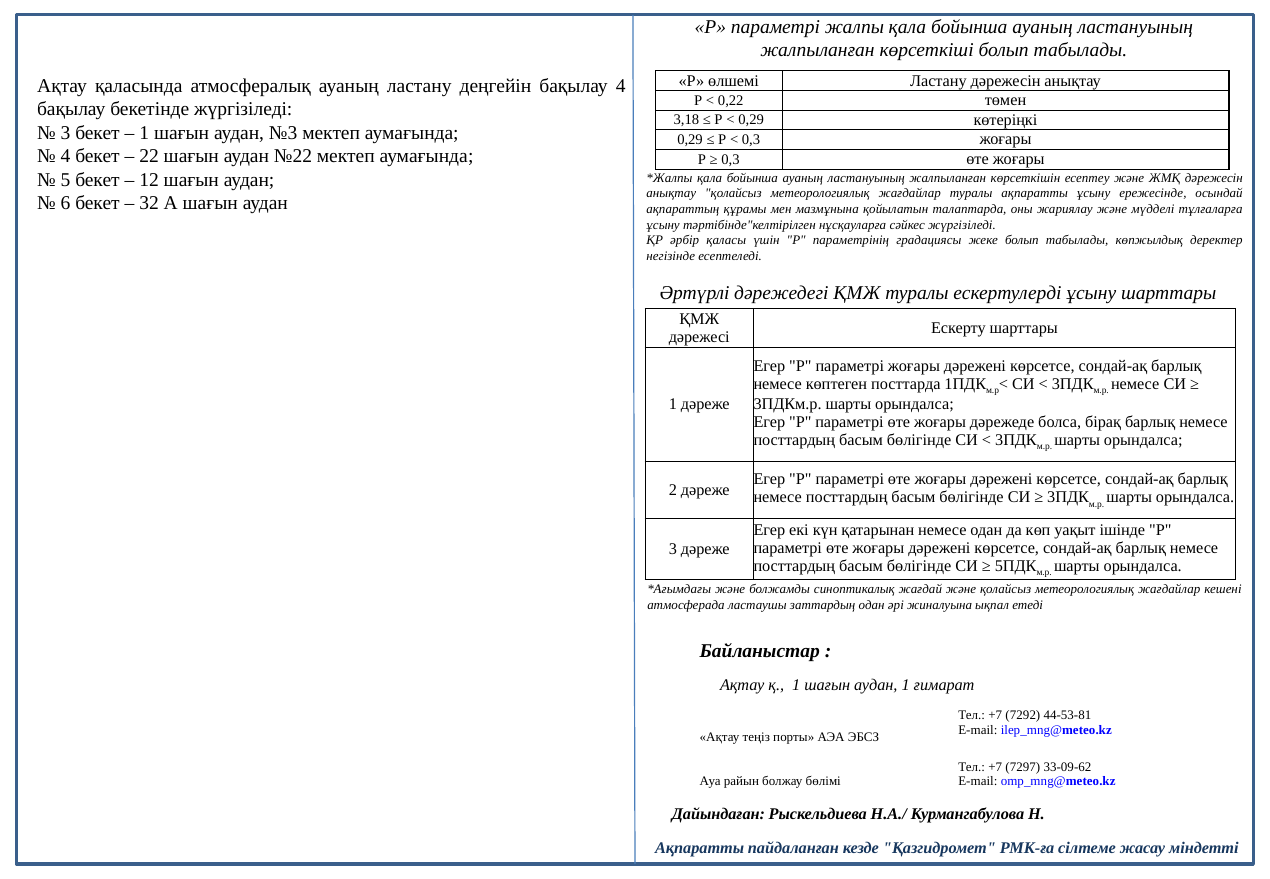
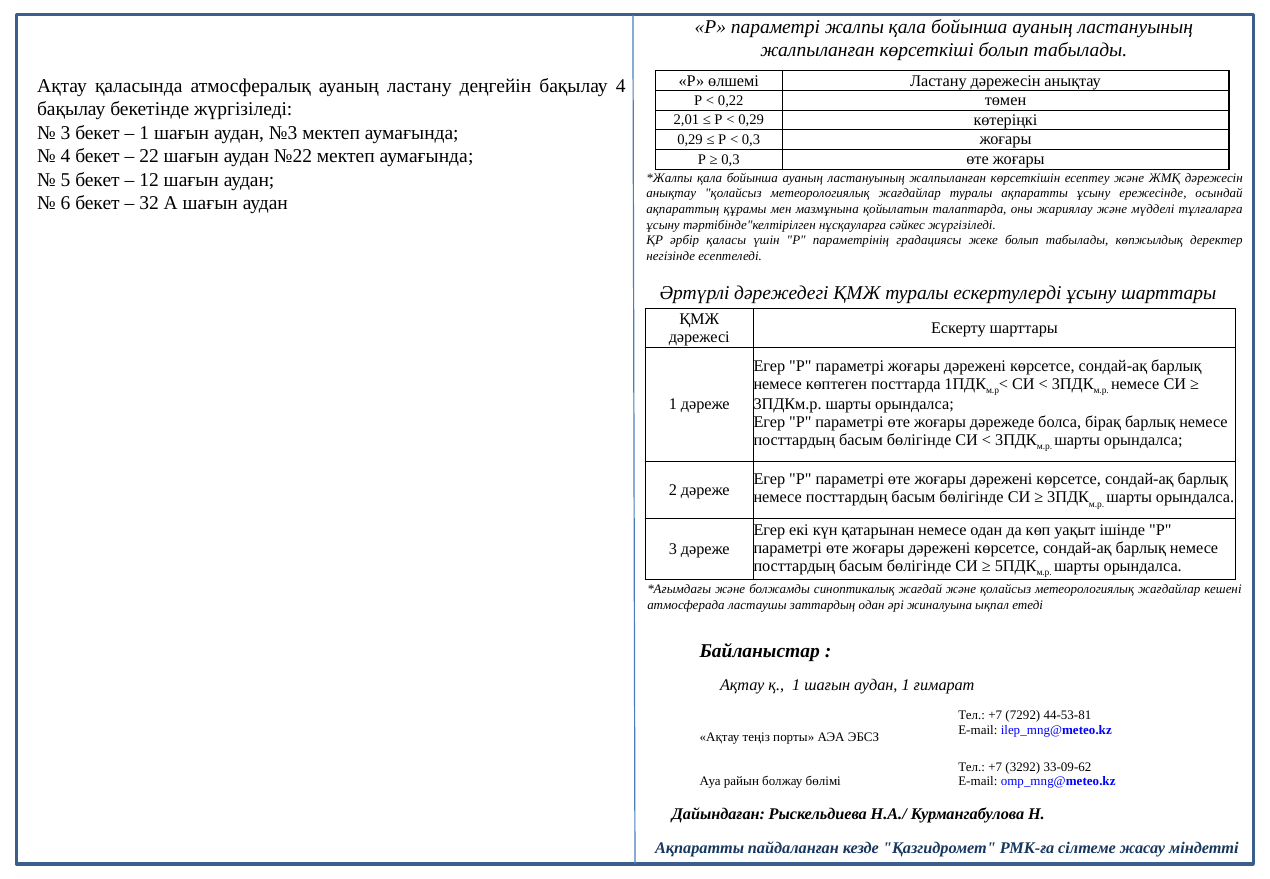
3,18: 3,18 -> 2,01 (686, 120)
7297: 7297 -> 3292 (1023, 767)
